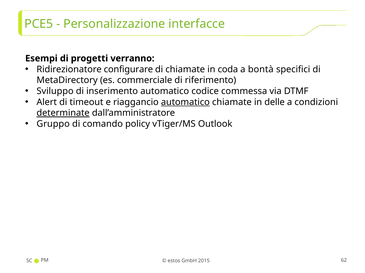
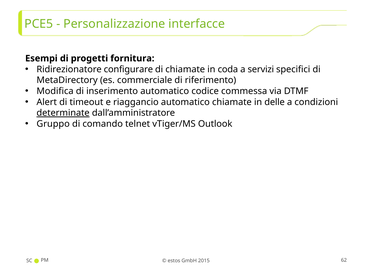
verranno: verranno -> fornitura (132, 59)
bontà: bontà -> servizi (261, 69)
Sviluppo: Sviluppo -> Modifica (55, 91)
automatico underline: present -> none (185, 102)
policy: policy -> telnet (138, 124)
